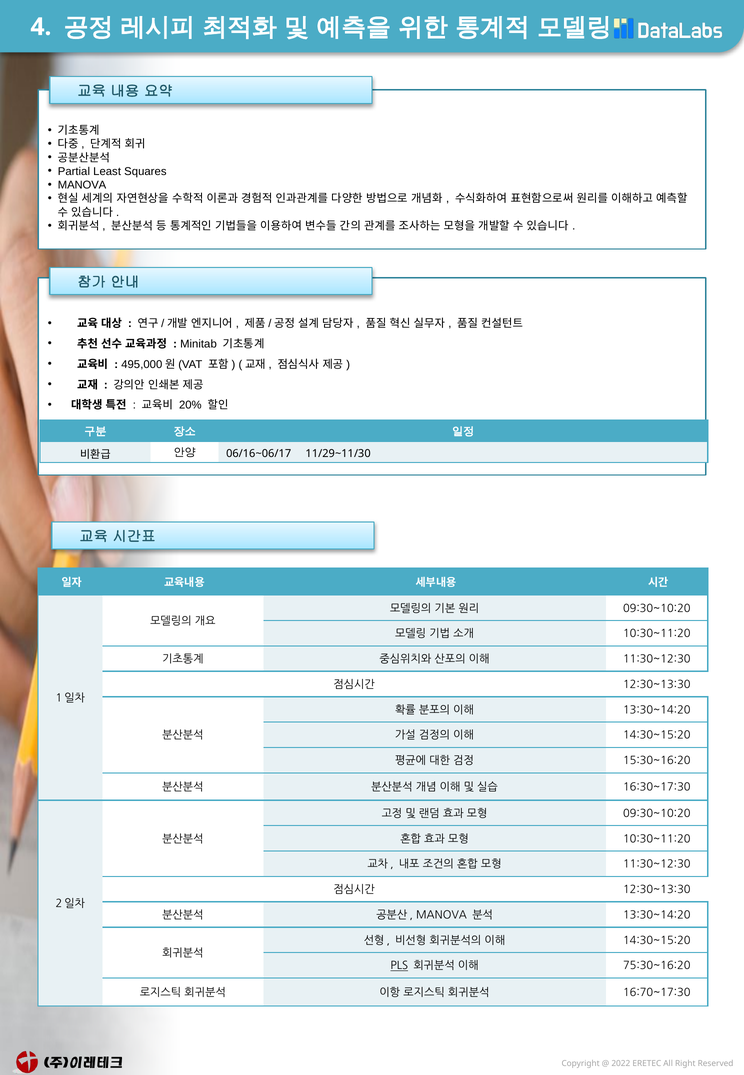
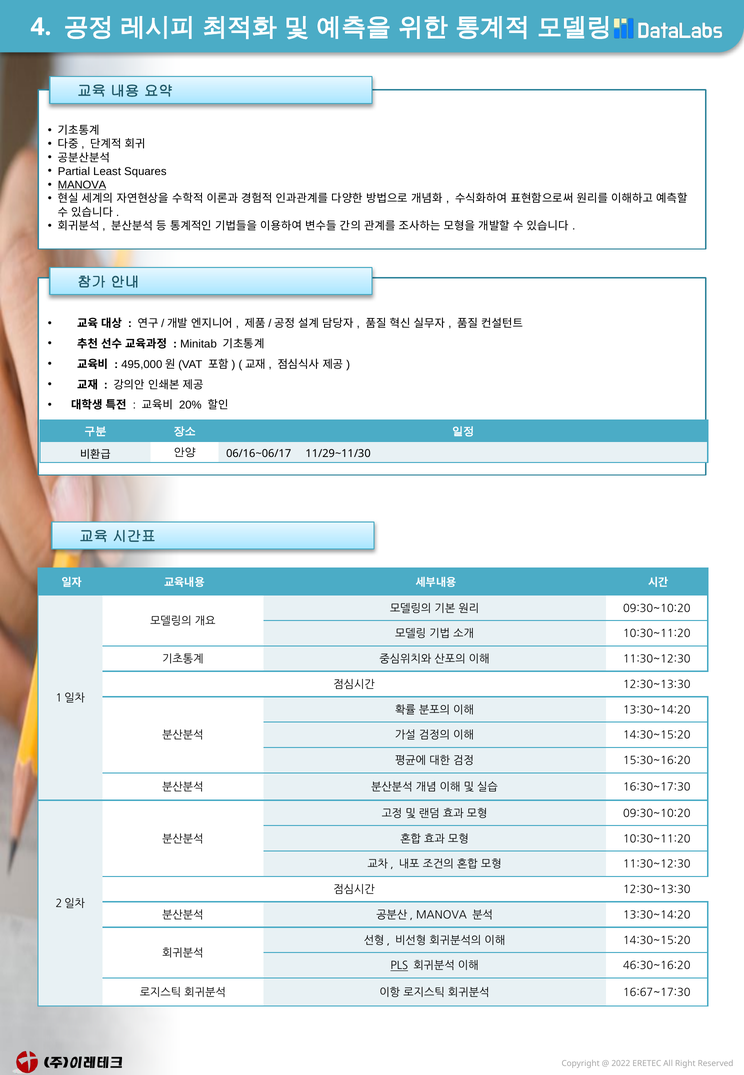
MANOVA underline: none -> present (82, 185)
75:30~16:20: 75:30~16:20 -> 46:30~16:20 (657, 966)
16:70~17:30: 16:70~17:30 -> 16:67~17:30 (657, 992)
